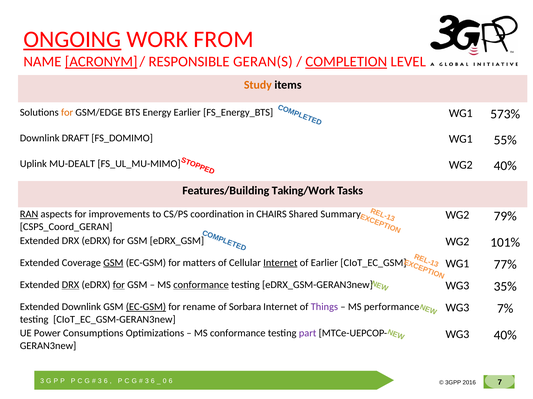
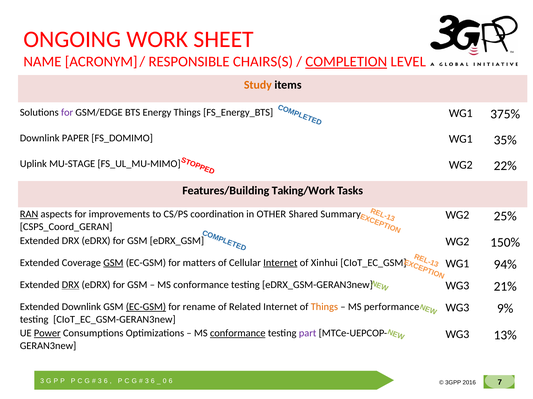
ONGOING underline: present -> none (72, 39)
FROM: FROM -> SHEET (224, 39)
ACRONYM underline: present -> none (101, 62)
GERAN(S: GERAN(S -> CHAIRS(S (263, 62)
for colour: orange -> purple (67, 113)
Energy Earlier: Earlier -> Things (187, 113)
573%: 573% -> 375% (505, 114)
DRAFT: DRAFT -> PAPER (75, 138)
55%: 55% -> 35% (505, 140)
MU-DEALT: MU-DEALT -> MU-STAGE (72, 164)
WG2 40%: 40% -> 22% (505, 166)
CHAIRS: CHAIRS -> OTHER (271, 215)
79%: 79% -> 25% (505, 216)
101%: 101% -> 150% (505, 243)
of Earlier: Earlier -> Xinhui (324, 263)
77%: 77% -> 94% (505, 265)
for underline: present -> none (119, 285)
conformance underline: present -> none (201, 285)
35%: 35% -> 21% (505, 287)
Sorbara: Sorbara -> Related (245, 307)
Things colour: purple -> orange (324, 307)
7%: 7% -> 9% (505, 309)
Power underline: none -> present (47, 334)
conformance underline: none -> present (238, 334)
WG3 40%: 40% -> 13% (505, 336)
